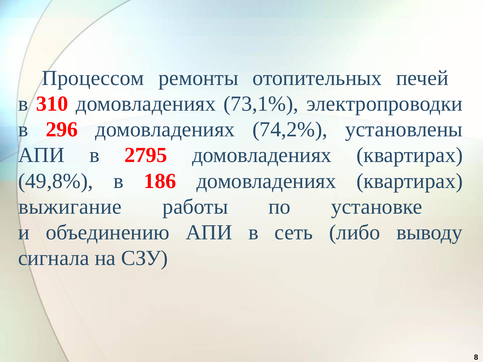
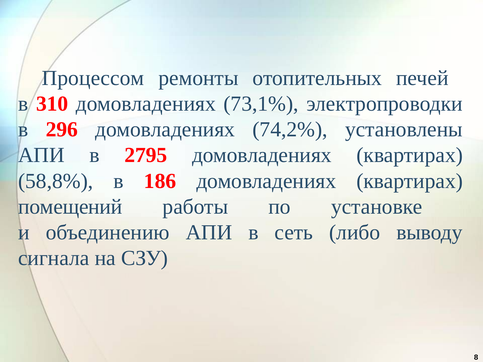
49,8%: 49,8% -> 58,8% (56, 181)
выжигание: выжигание -> помещений (70, 207)
